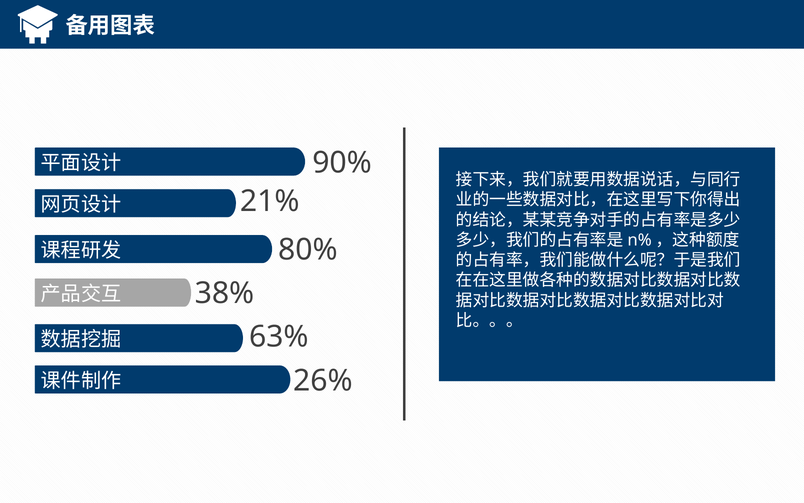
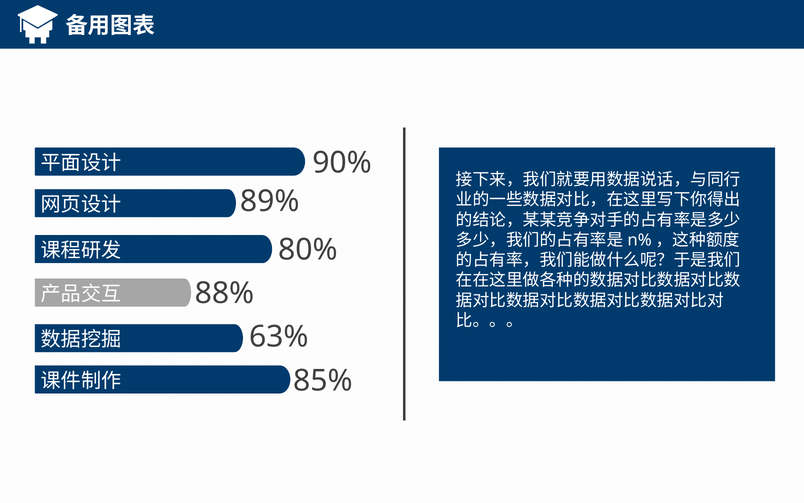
21%: 21% -> 89% (270, 201)
38%: 38% -> 88% (224, 293)
26%: 26% -> 85% (323, 380)
